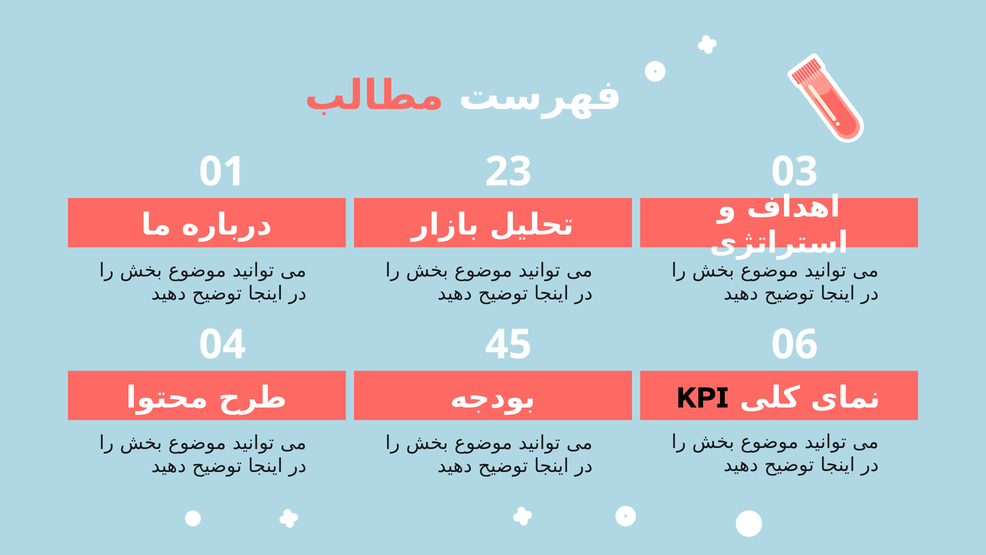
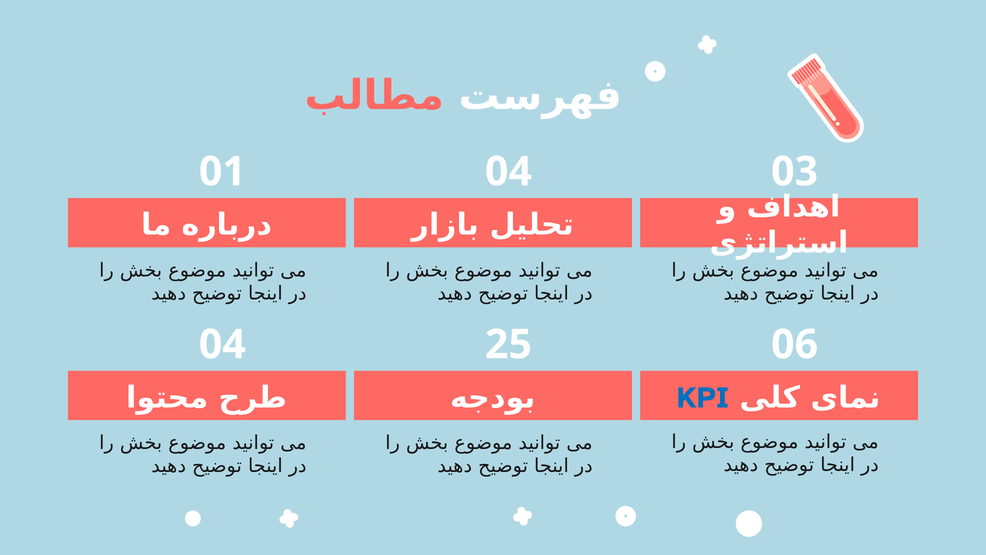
01 23: 23 -> 04 (508, 172)
45: 45 -> 25 (508, 344)
KPI colour: black -> blue (704, 397)
